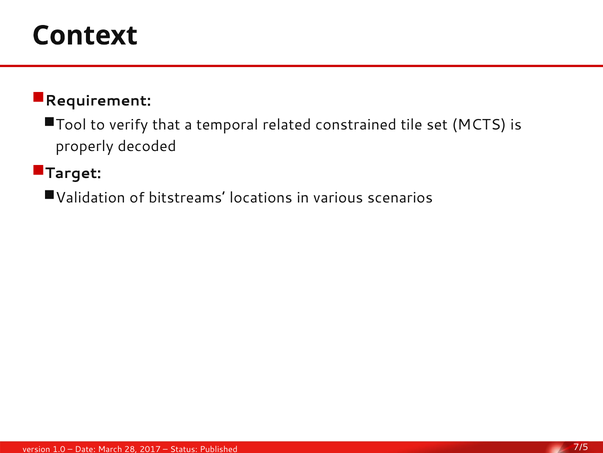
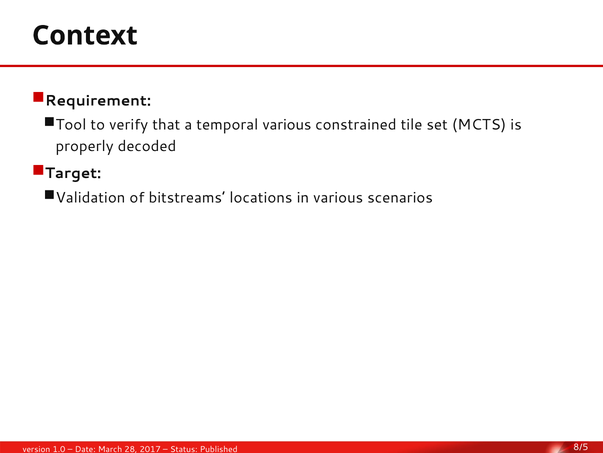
temporal related: related -> various (287, 125)
7/5: 7/5 -> 8/5 (581, 446)
